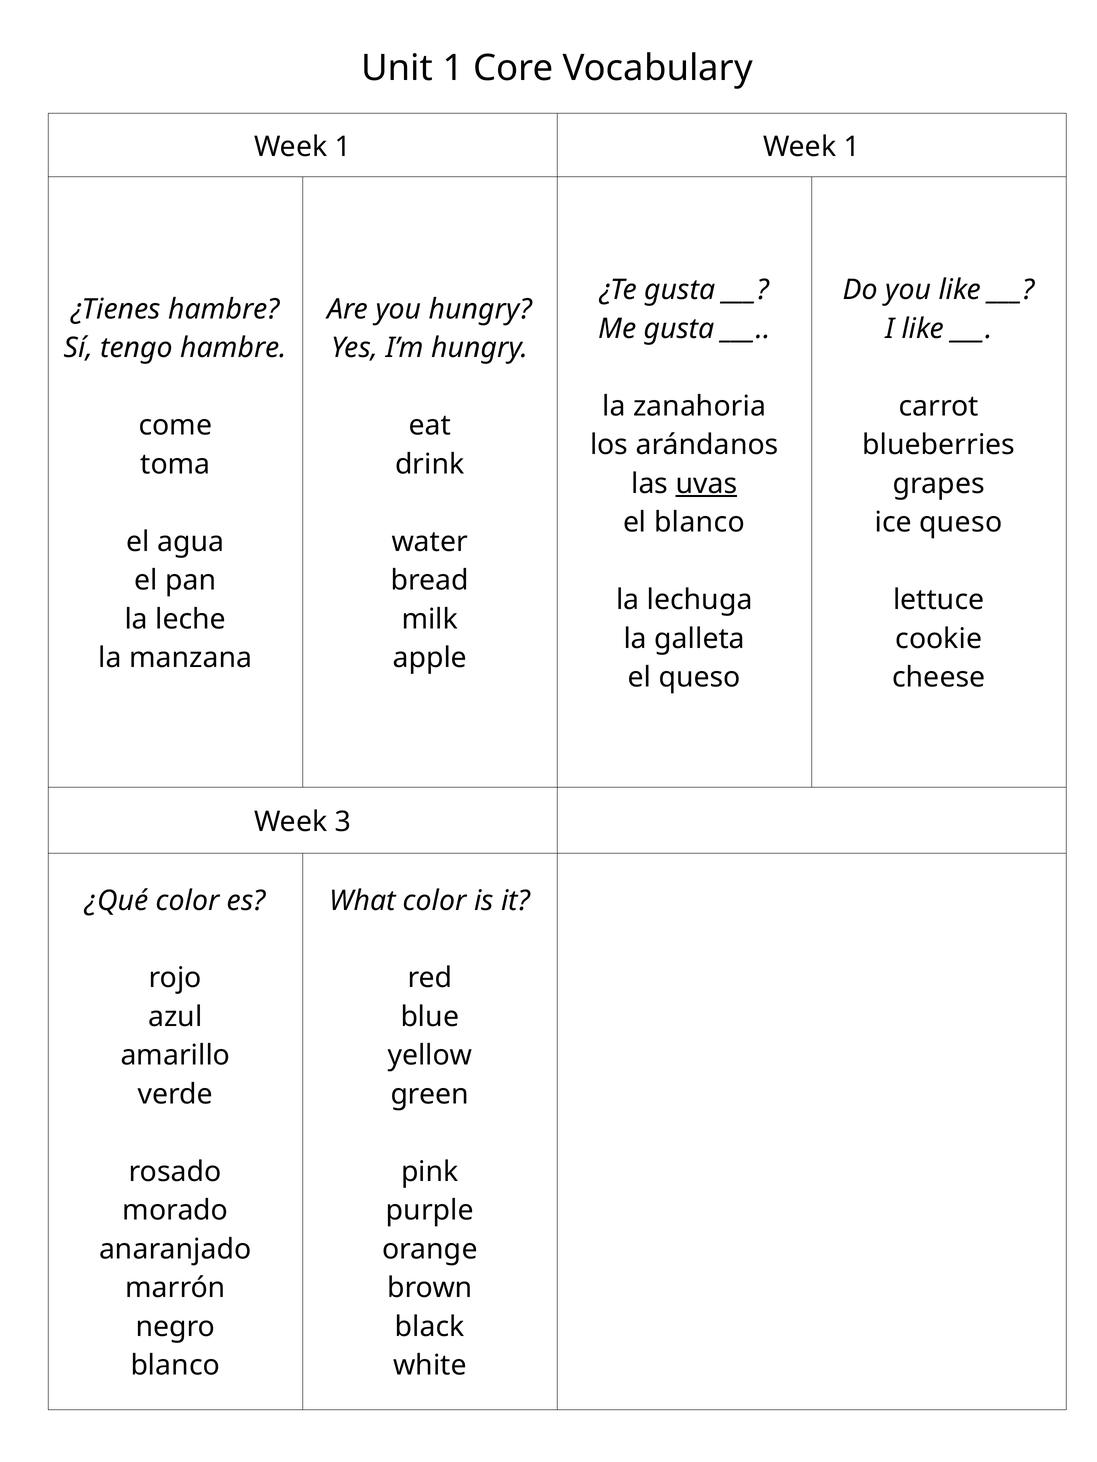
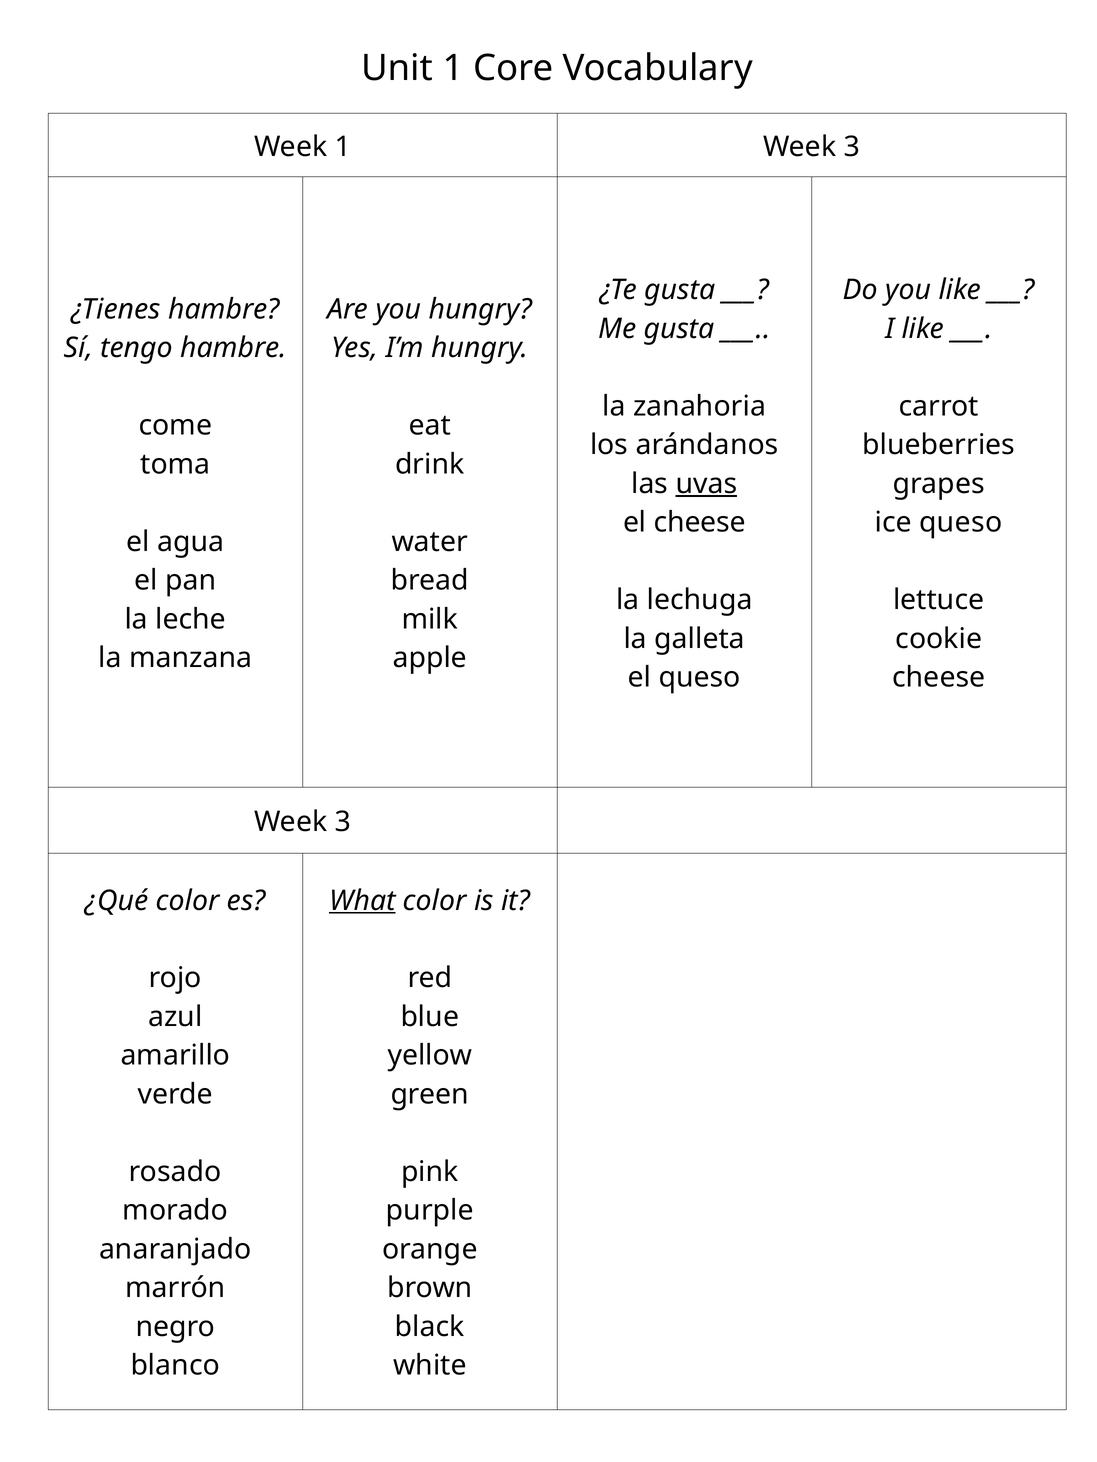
1 Week 1: 1 -> 3 (852, 147)
el blanco: blanco -> cheese (700, 523)
What underline: none -> present (362, 901)
